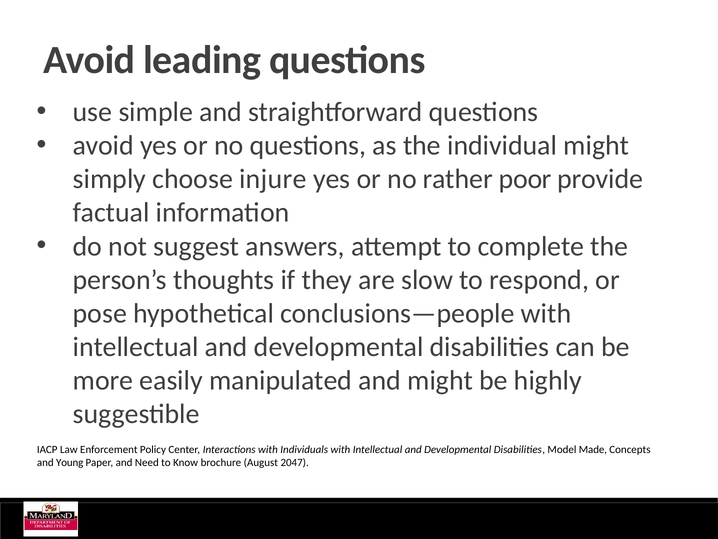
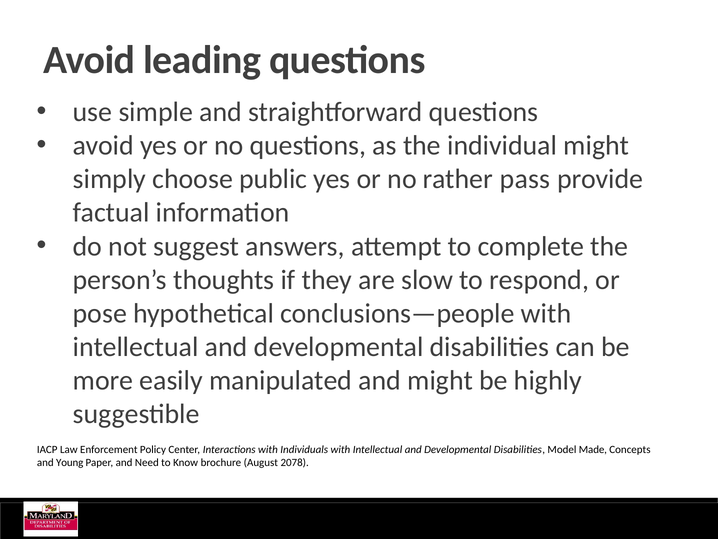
injure: injure -> public (273, 179)
poor: poor -> pass (525, 179)
2047: 2047 -> 2078 (295, 462)
